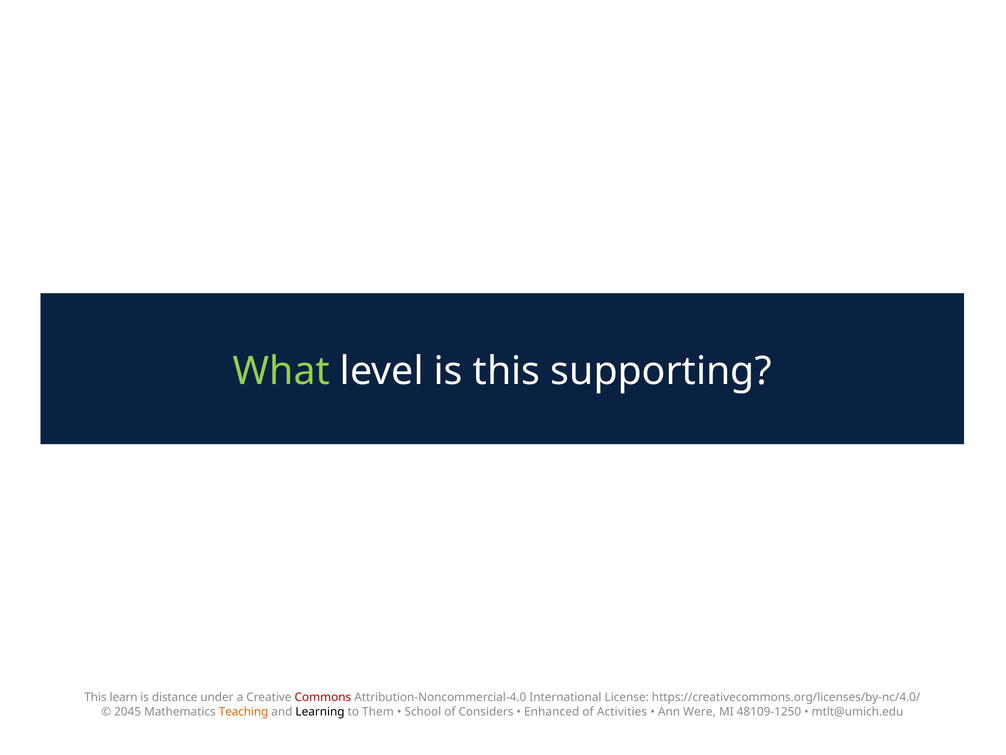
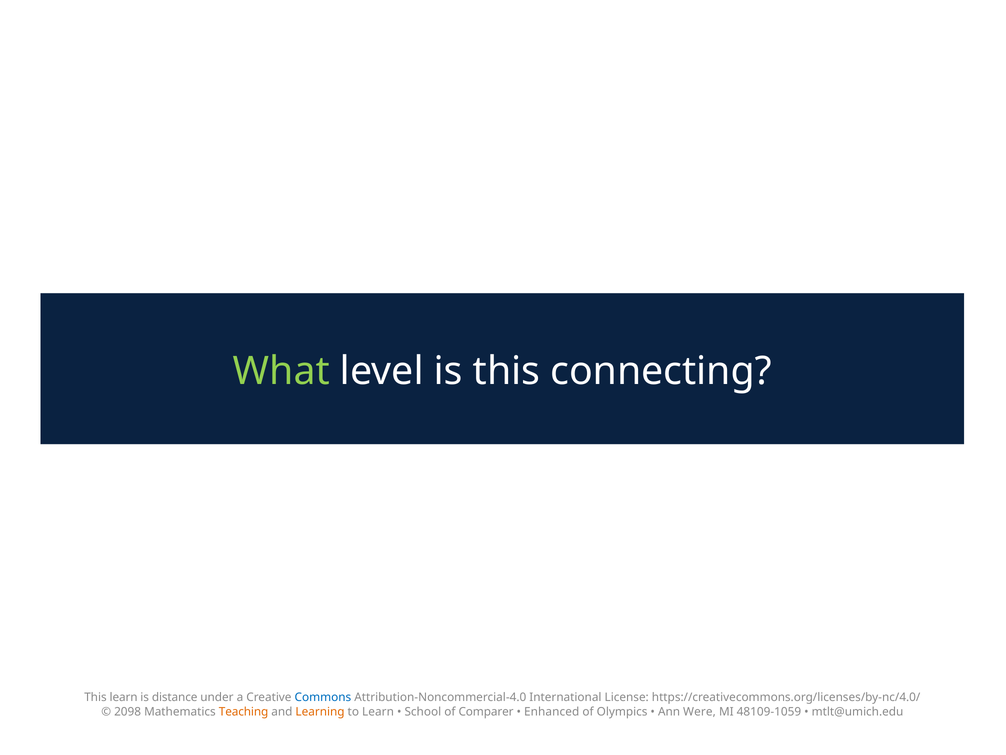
supporting: supporting -> connecting (661, 371)
Commons colour: red -> blue (323, 697)
2045: 2045 -> 2098 (128, 712)
Learning colour: black -> orange (320, 712)
to Them: Them -> Learn (378, 712)
Considers: Considers -> Comparer (486, 712)
Activities: Activities -> Olympics (622, 712)
48109-1250: 48109-1250 -> 48109-1059 (769, 712)
